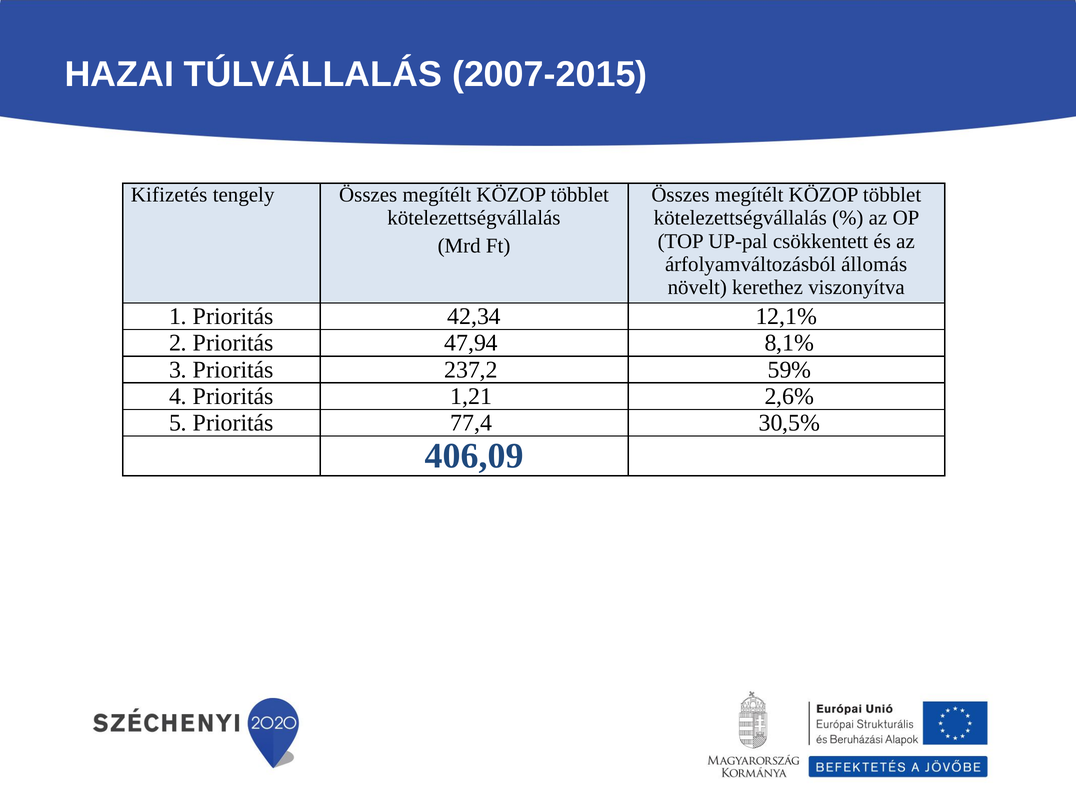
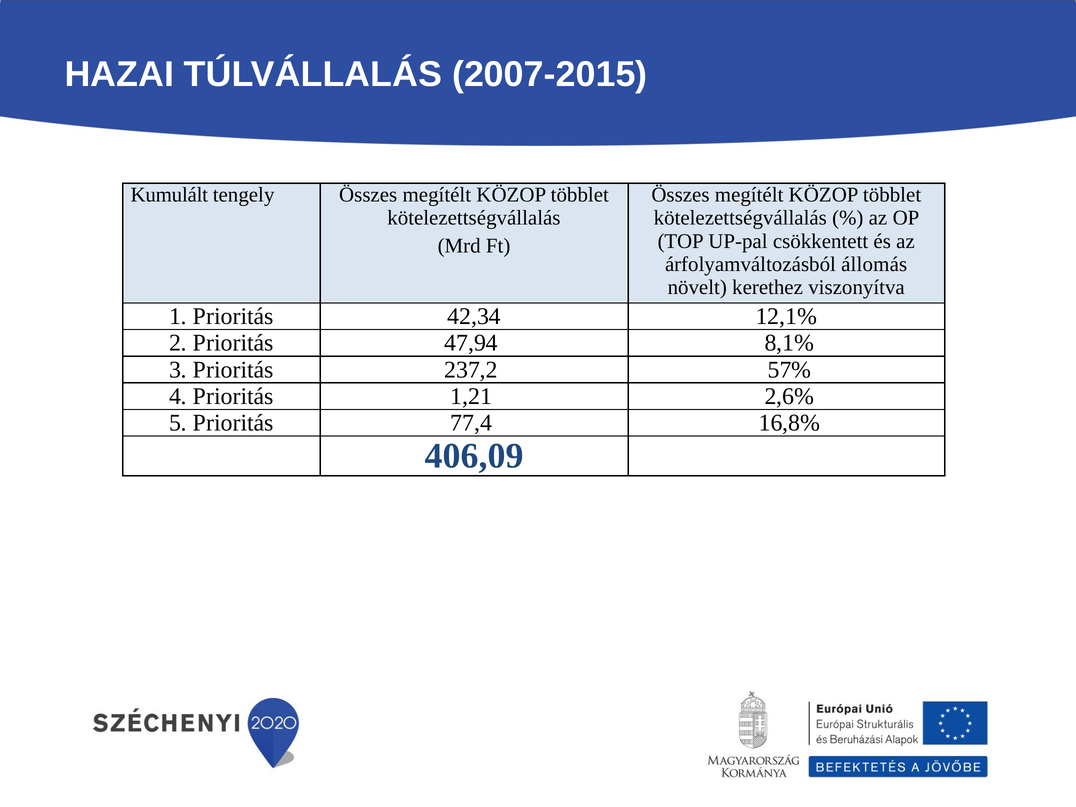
Kifizetés: Kifizetés -> Kumulált (169, 195)
59%: 59% -> 57% (789, 370)
30,5%: 30,5% -> 16,8% (789, 423)
